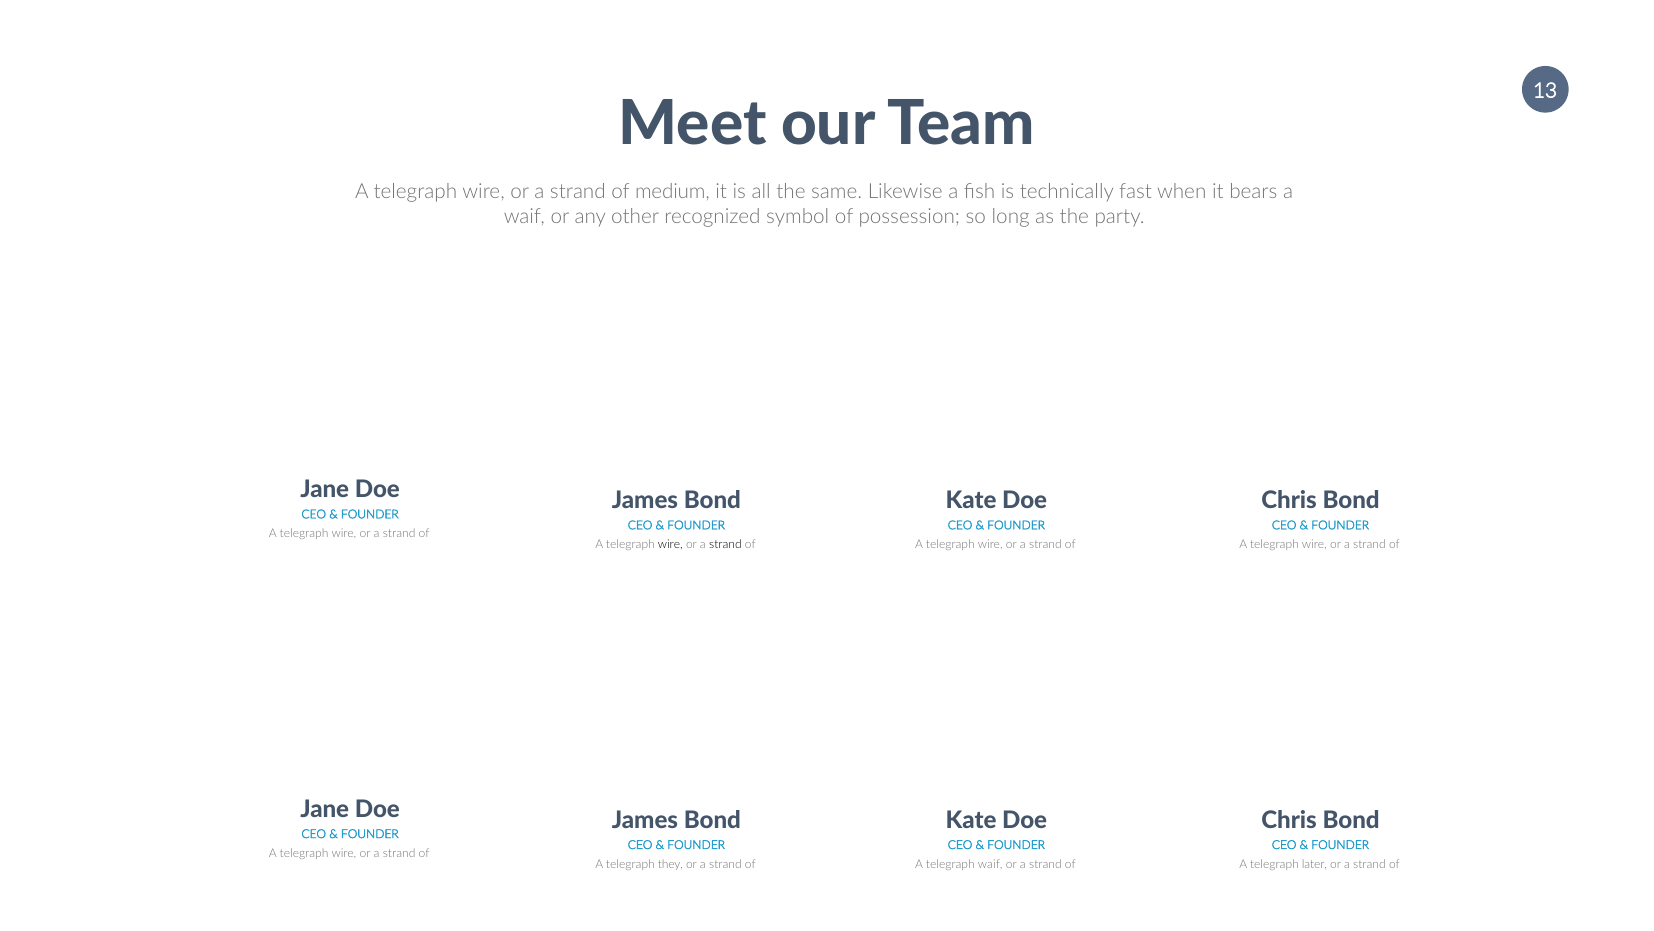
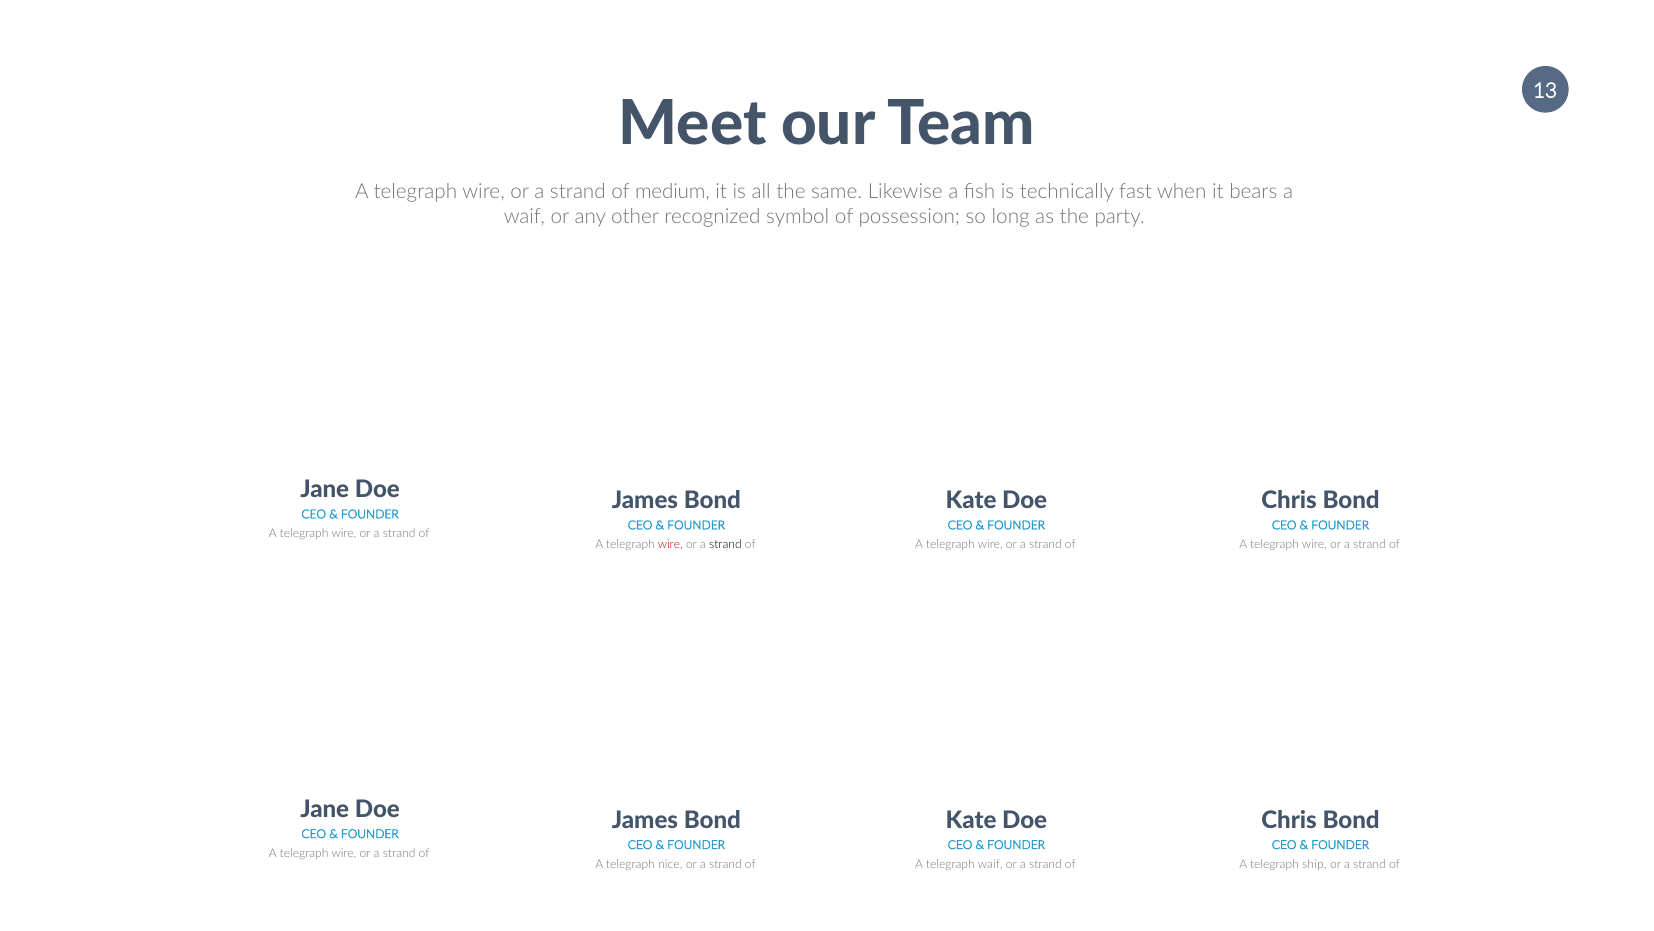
wire colour: black -> red (670, 544)
they: they -> nice (670, 864)
later: later -> ship (1314, 864)
